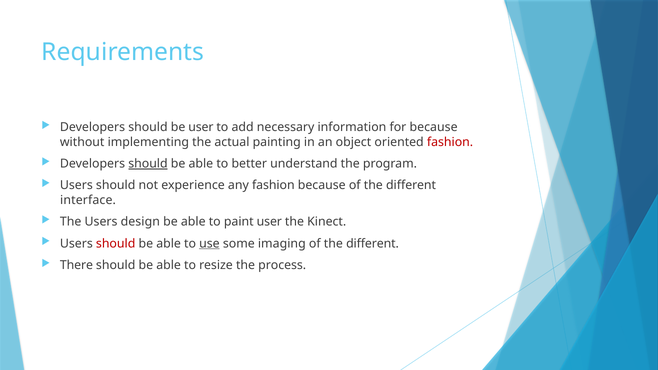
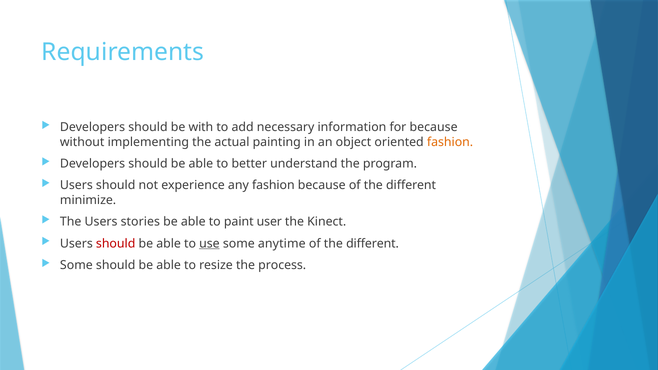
be user: user -> with (201, 127)
fashion colour: red -> orange (450, 142)
should underline: present -> none (148, 164)
interface: interface -> minimize (88, 200)
design: design -> stories (140, 222)
imaging: imaging -> anytime (282, 244)
There: There -> Some (76, 265)
